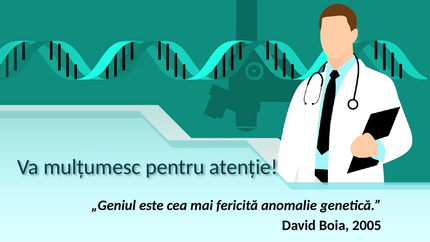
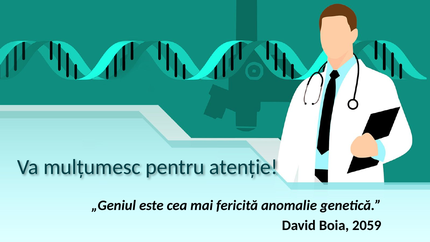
2005: 2005 -> 2059 (367, 225)
